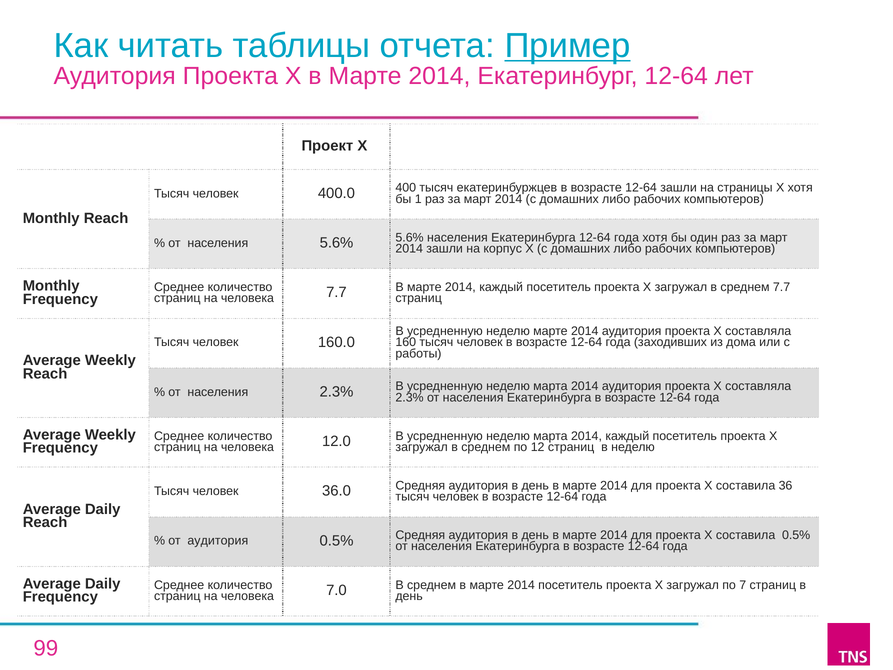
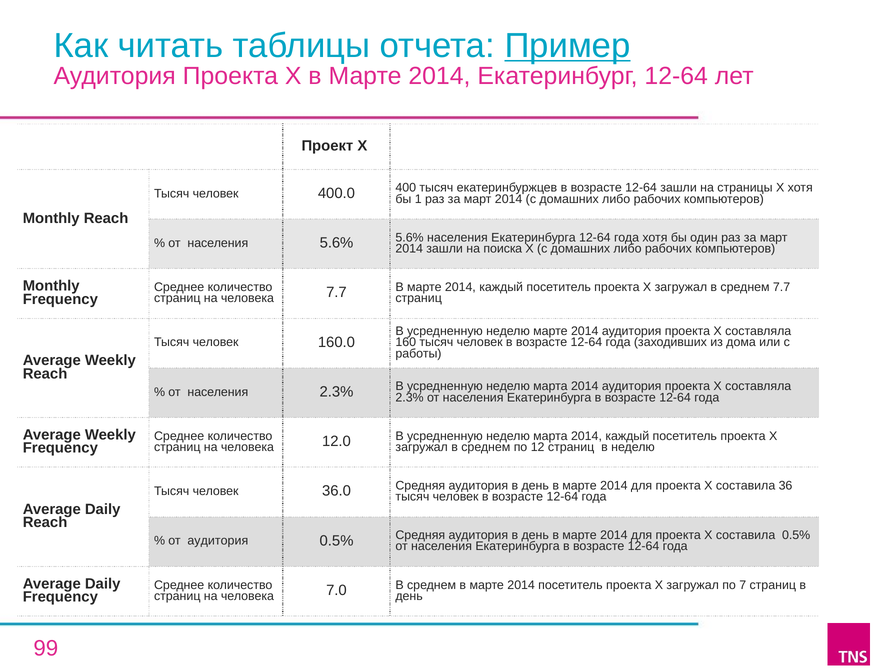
корпус: корпус -> поиска (503, 249)
